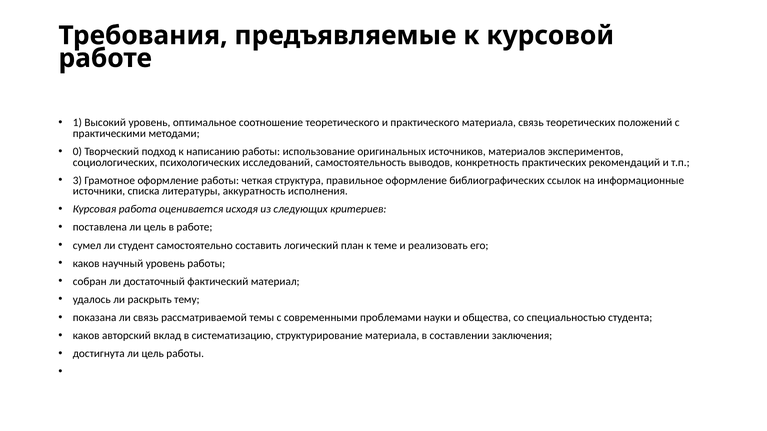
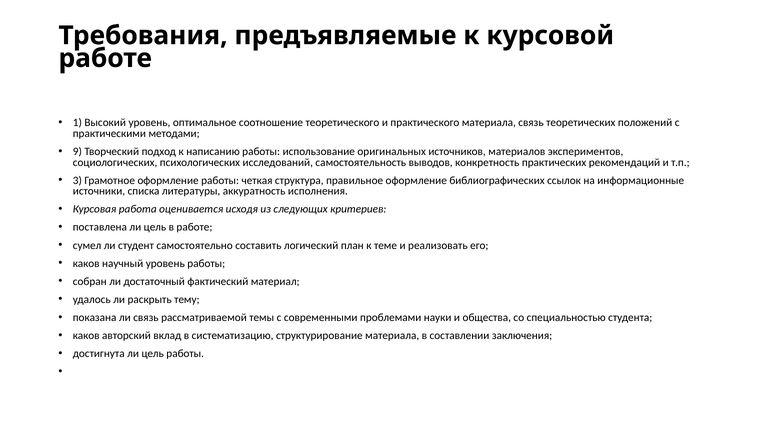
0: 0 -> 9 (77, 152)
